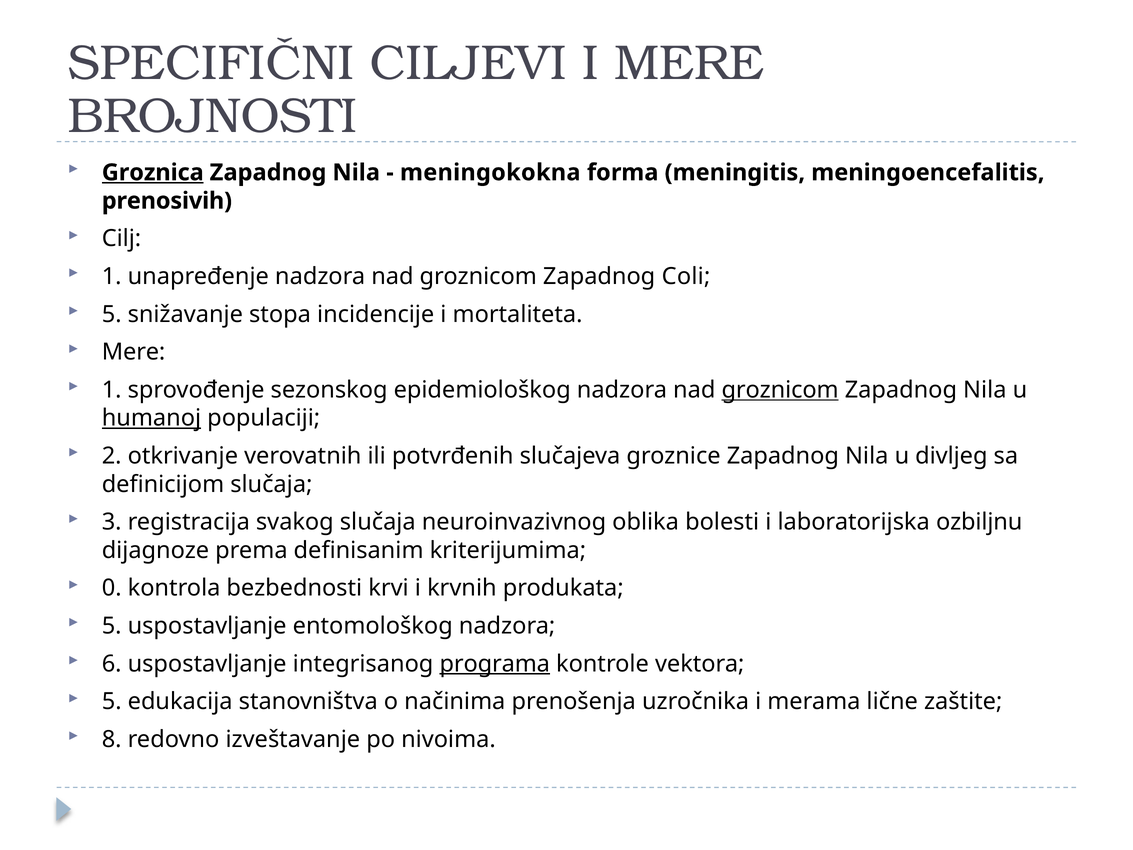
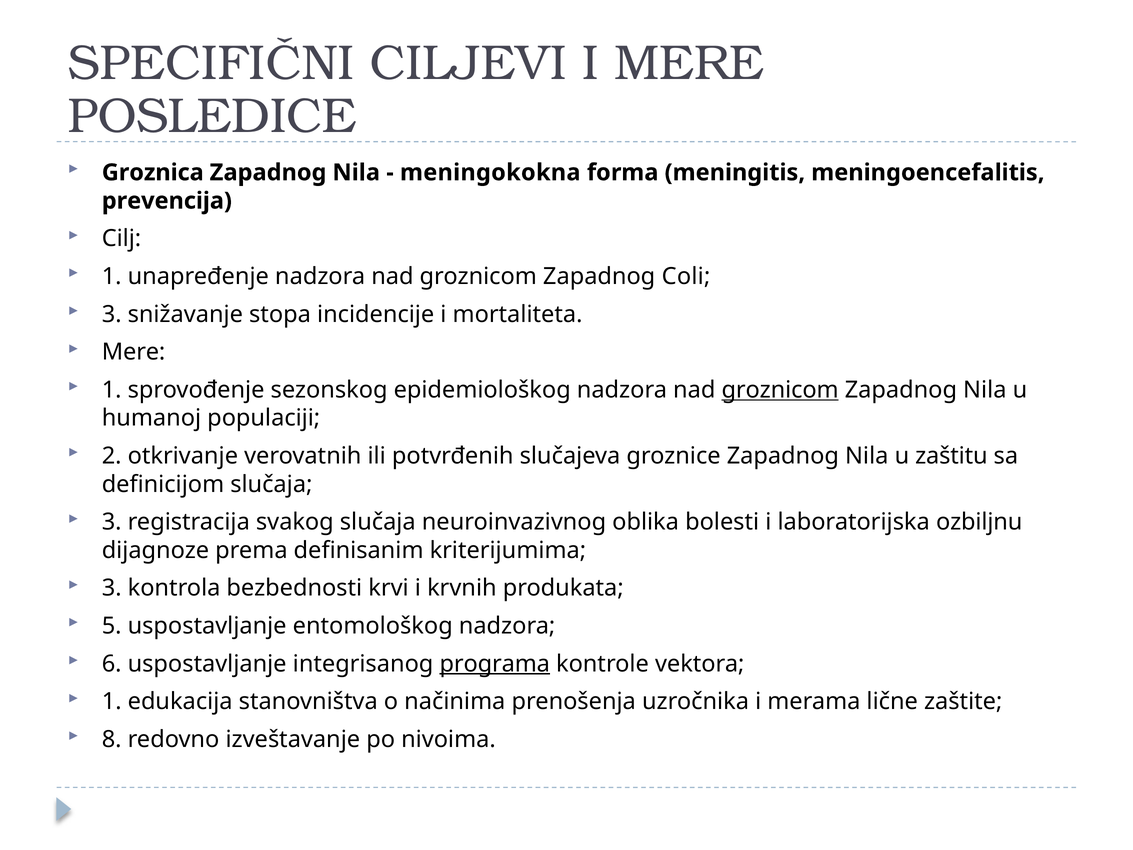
BROJNOSTI: BROJNOSTI -> POSLEDICE (212, 116)
Groznica underline: present -> none (153, 172)
prenosivih: prenosivih -> prevencija (167, 201)
5: 5 -> 3 (112, 314)
humanoj underline: present -> none (151, 418)
divljeg: divljeg -> zaštitu (951, 456)
0: 0 -> 3 (112, 588)
5: 5 -> 1 (112, 701)
